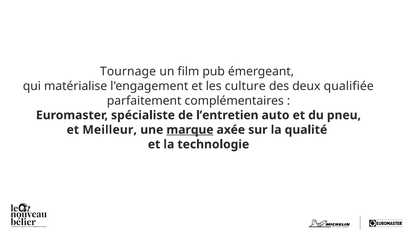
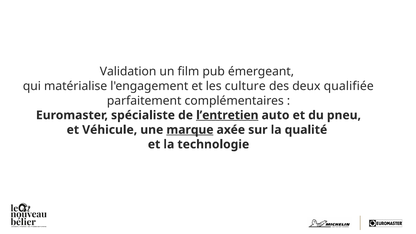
Tournage: Tournage -> Validation (128, 72)
l’entretien underline: none -> present (227, 115)
Meilleur: Meilleur -> Véhicule (110, 130)
